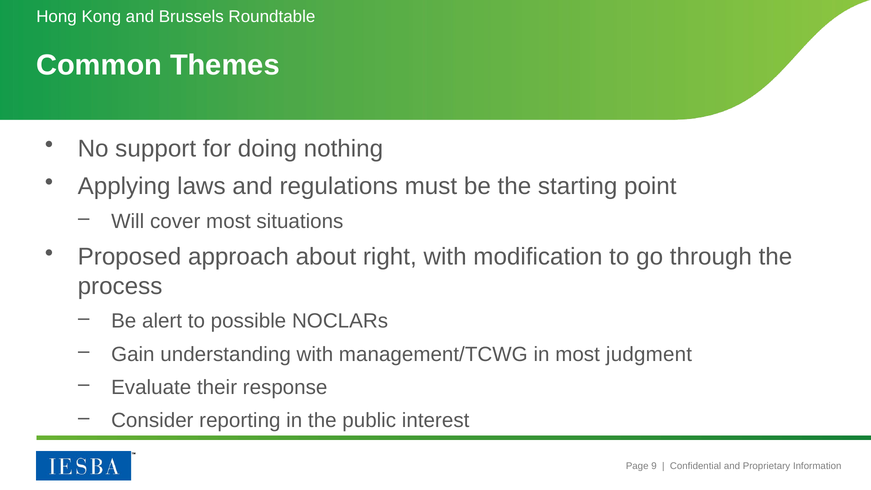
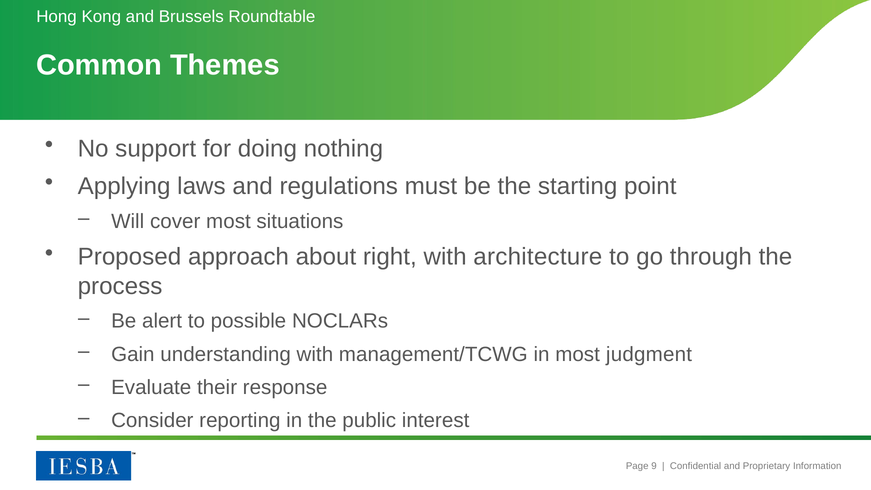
modification: modification -> architecture (538, 257)
